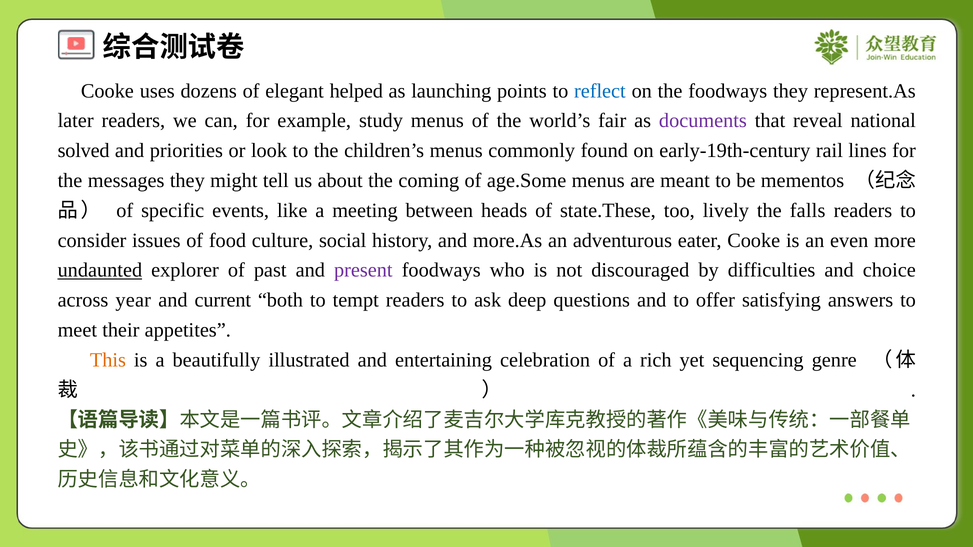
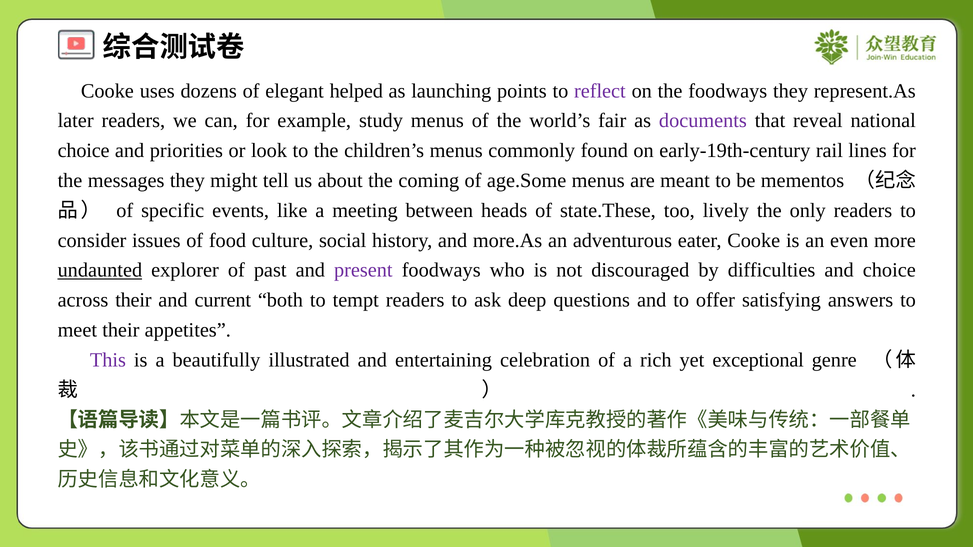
reflect colour: blue -> purple (600, 91)
solved: solved -> choice (84, 151)
falls: falls -> only (808, 211)
across year: year -> their (133, 300)
This colour: orange -> purple (108, 360)
sequencing: sequencing -> exceptional (758, 360)
